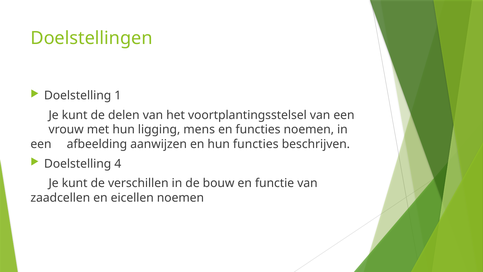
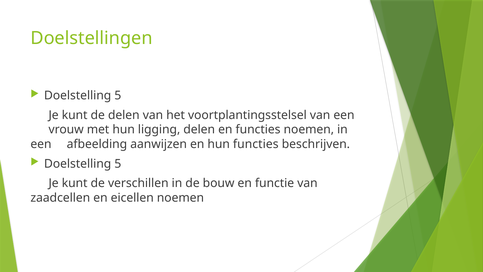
1: 1 -> 5 (118, 96)
ligging mens: mens -> delen (199, 130)
4: 4 -> 5 (118, 164)
